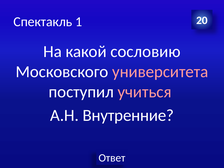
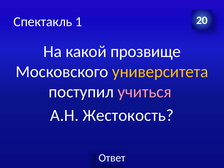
сословию: сословию -> прозвище (146, 52)
университета colour: pink -> yellow (160, 72)
Внутренние: Внутренние -> Жестокость (128, 115)
